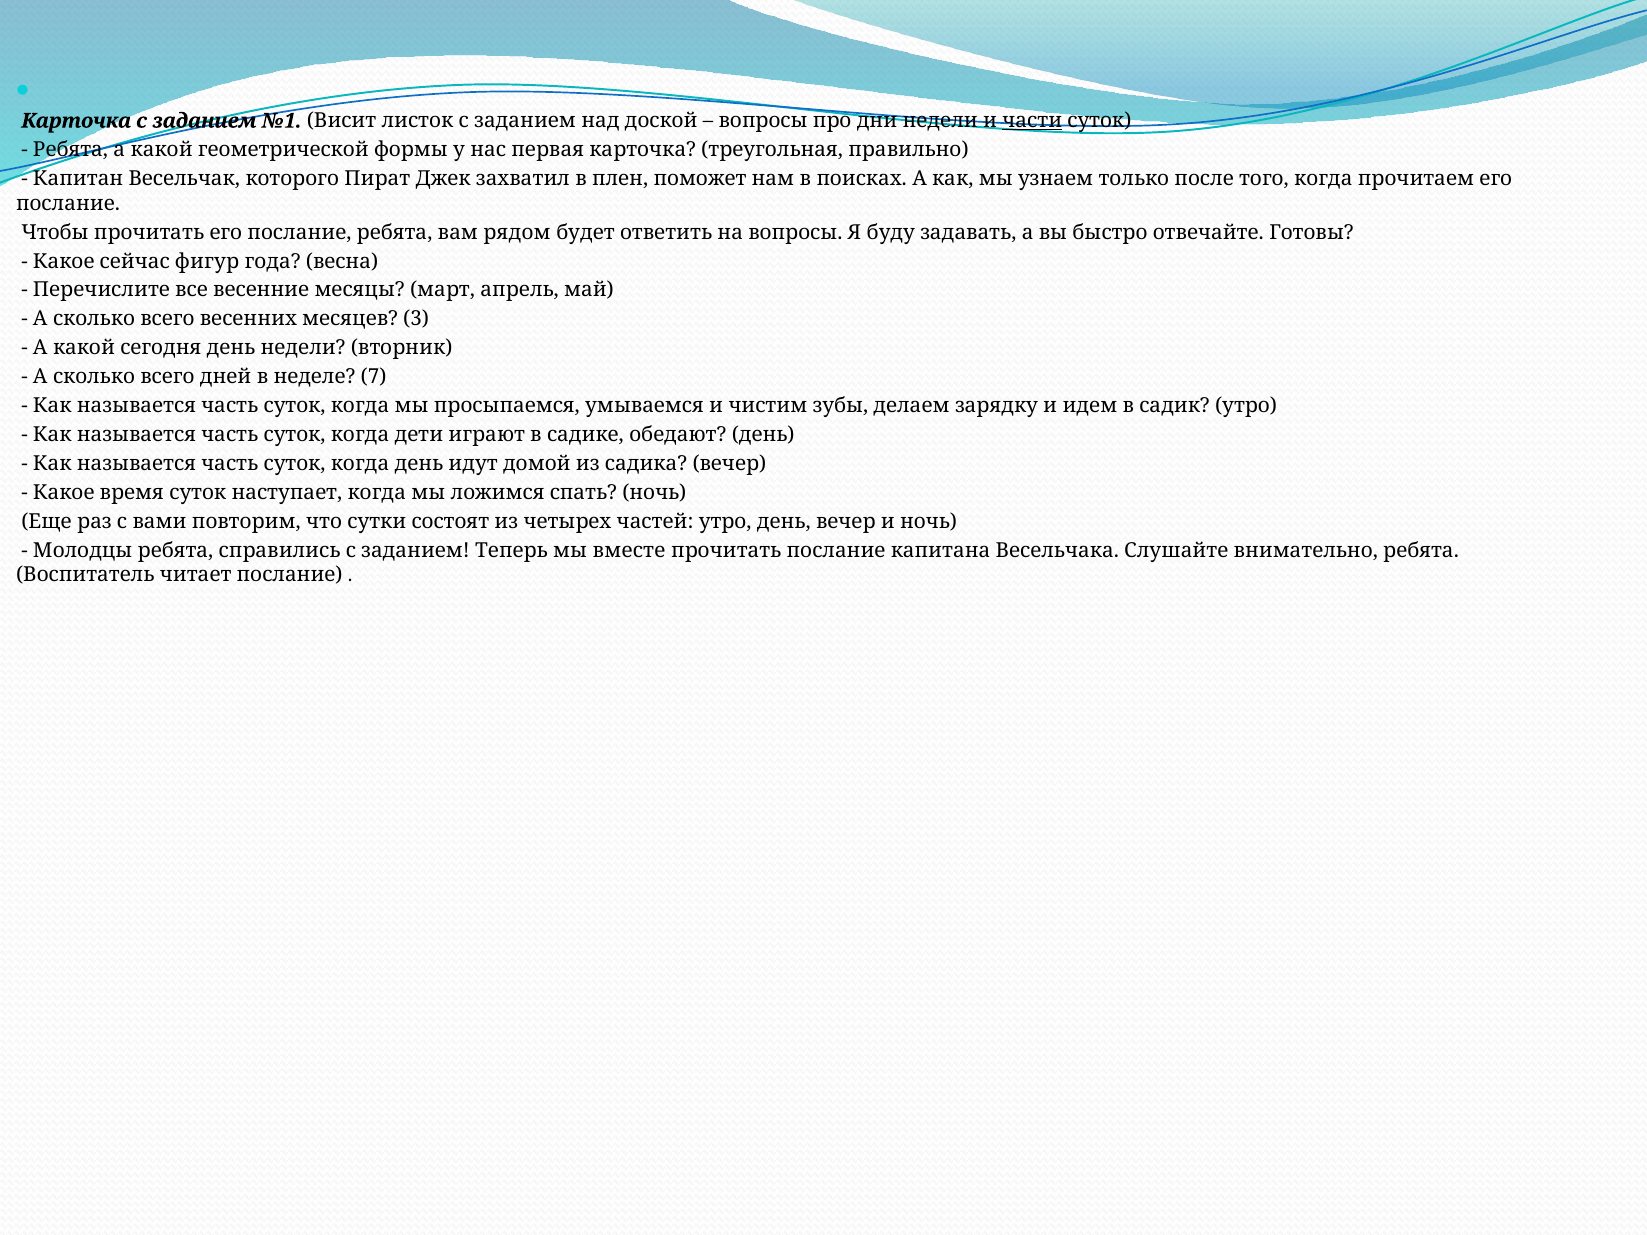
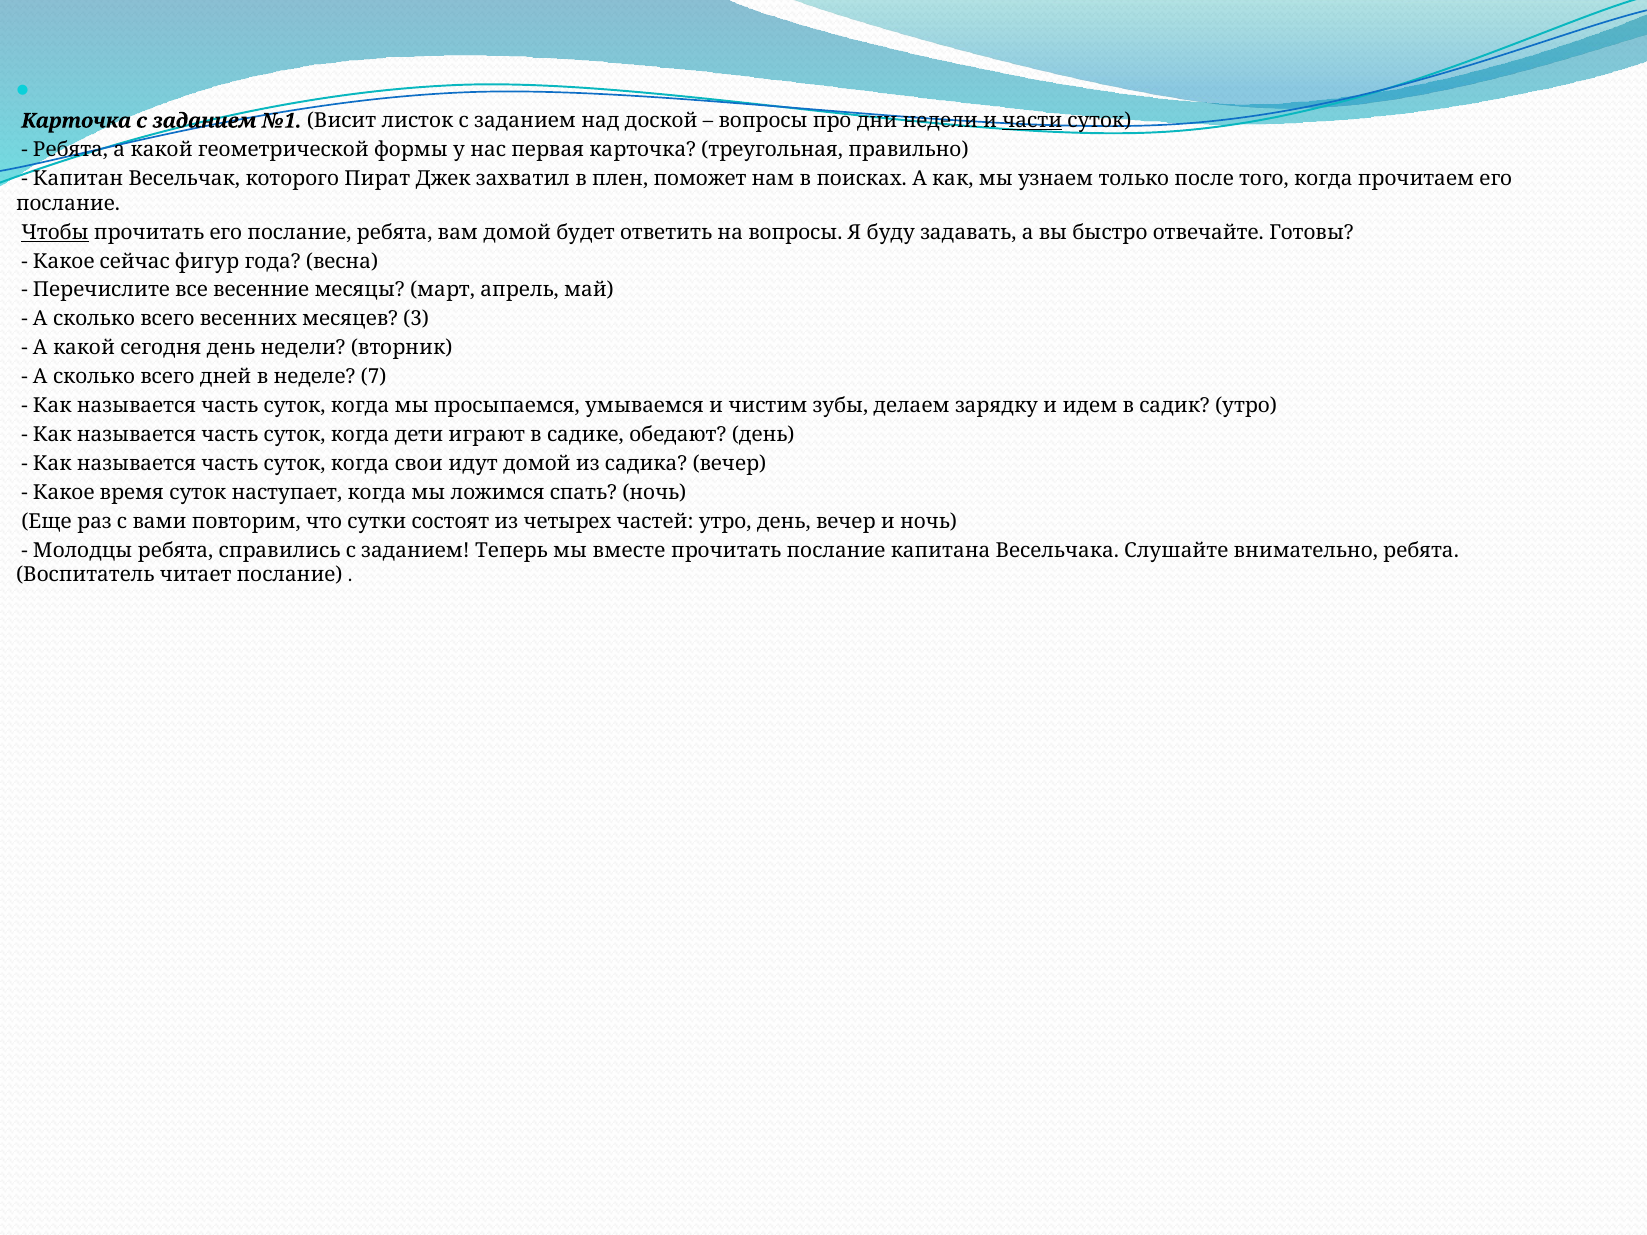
Чтобы underline: none -> present (55, 232)
вам рядом: рядом -> домой (517, 232)
когда день: день -> свои (419, 464)
